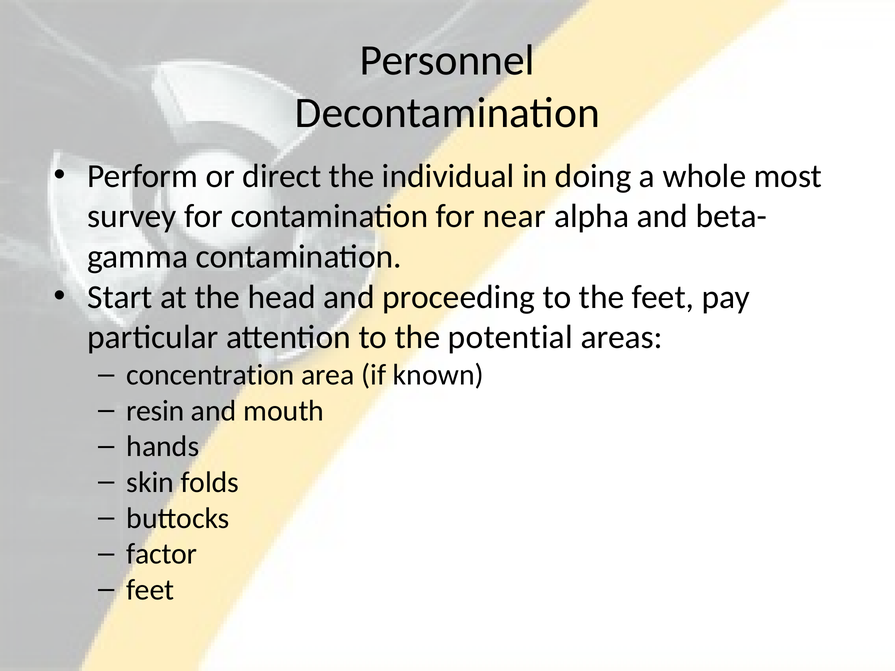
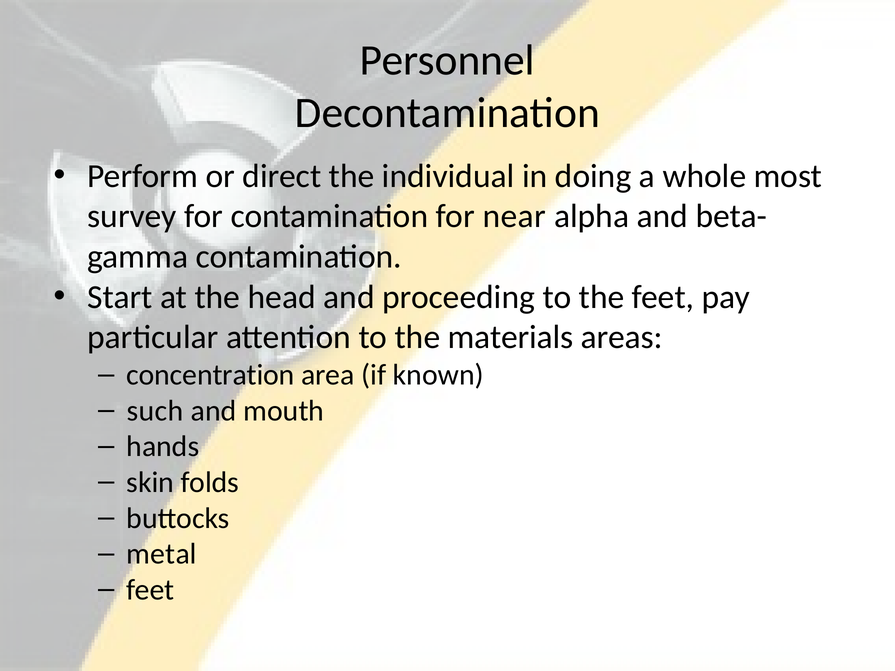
potential: potential -> materials (511, 337)
resin: resin -> such (155, 411)
factor: factor -> metal (162, 554)
